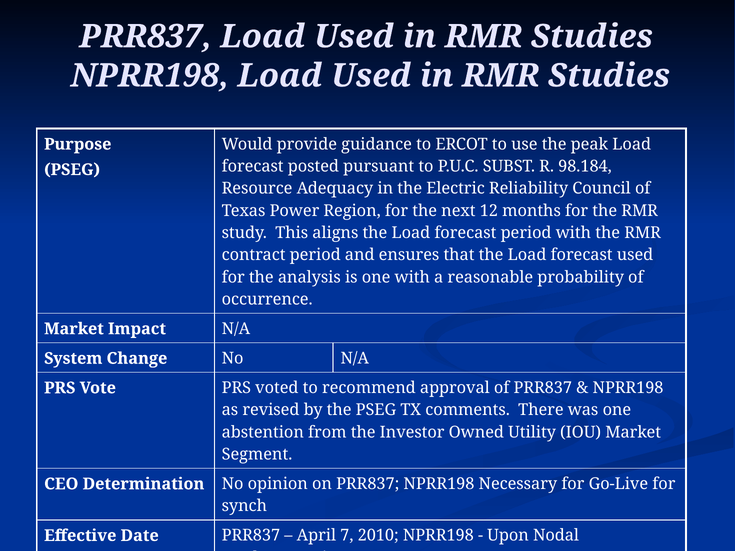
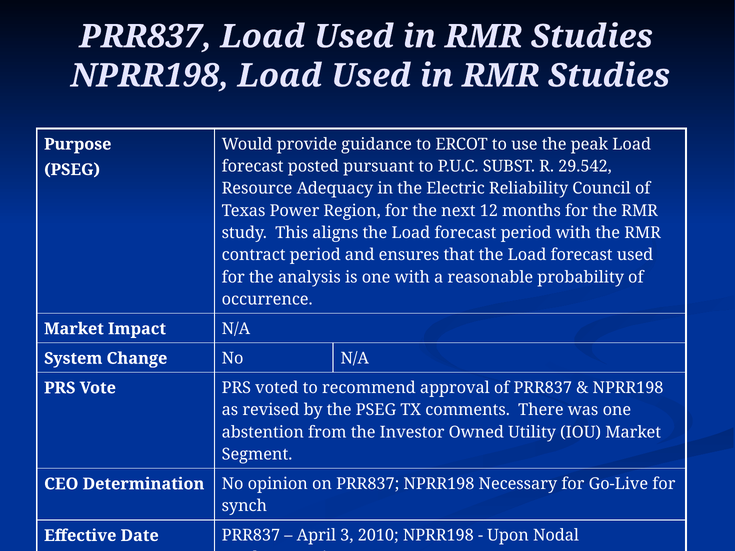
98.184: 98.184 -> 29.542 (585, 166)
7: 7 -> 3 (347, 536)
